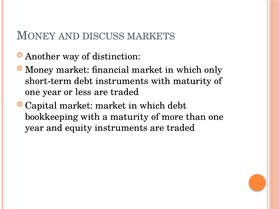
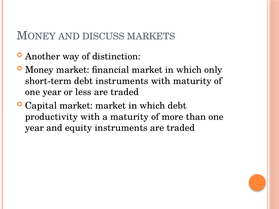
bookkeeping: bookkeeping -> productivity (52, 117)
